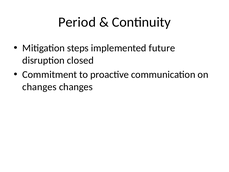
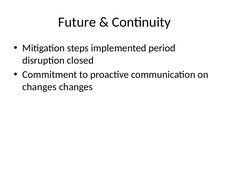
Period: Period -> Future (77, 22)
future: future -> period (162, 48)
